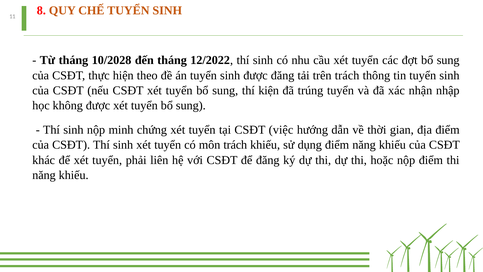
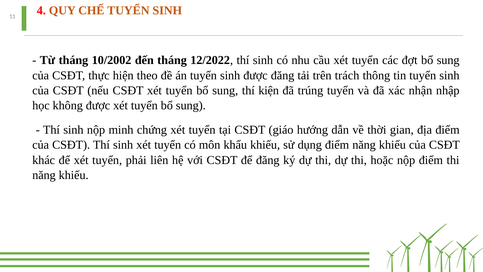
8: 8 -> 4 (41, 11)
10/2028: 10/2028 -> 10/2002 (112, 60)
việc: việc -> giáo (281, 130)
môn trách: trách -> khẩu (235, 145)
